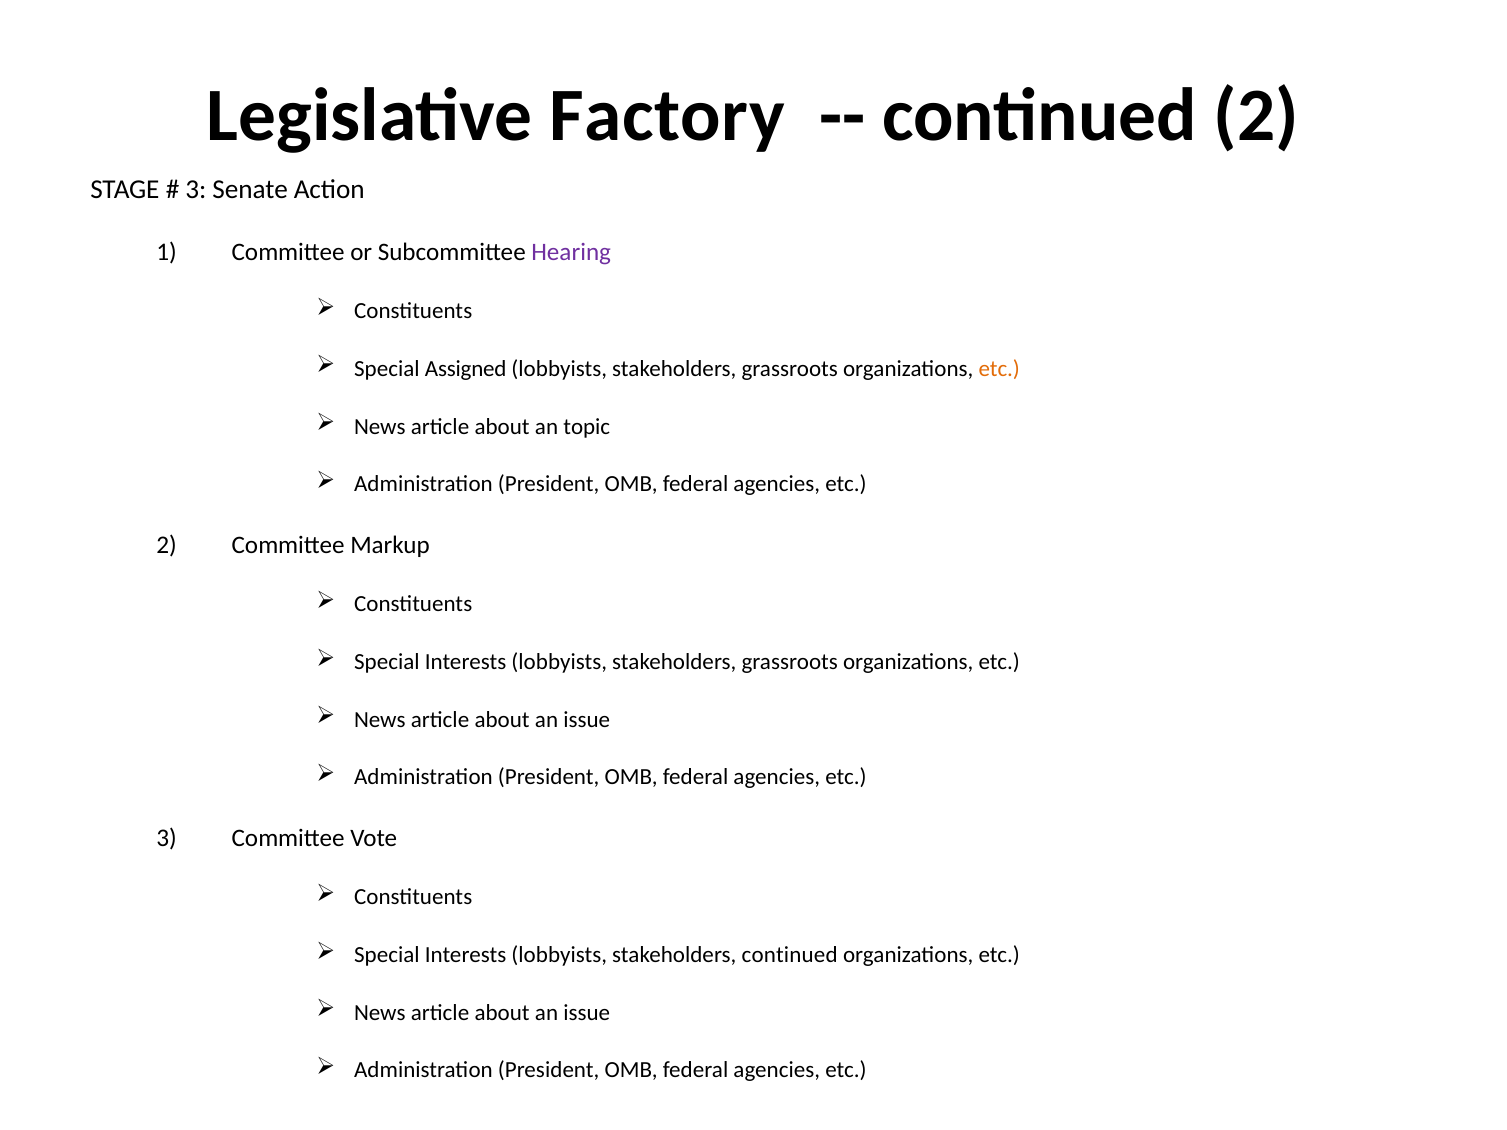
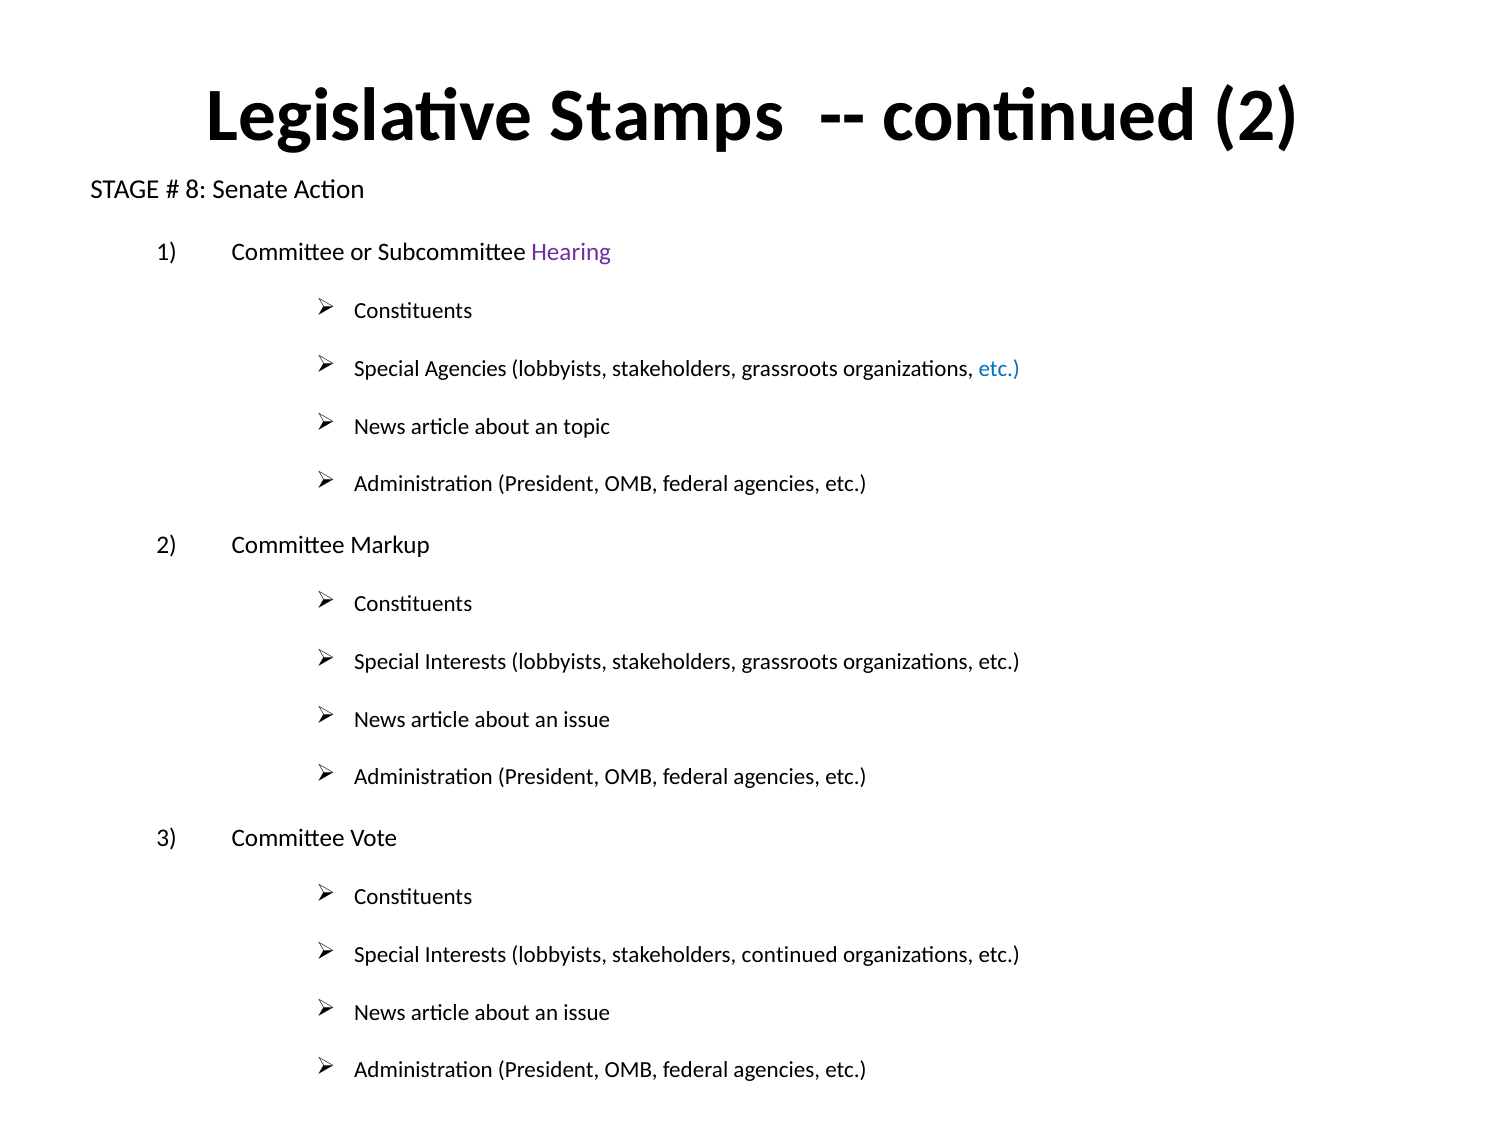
Factory: Factory -> Stamps (667, 116)
3: 3 -> 8 (196, 189)
Special Assigned: Assigned -> Agencies (466, 369)
etc colour: orange -> blue (999, 369)
